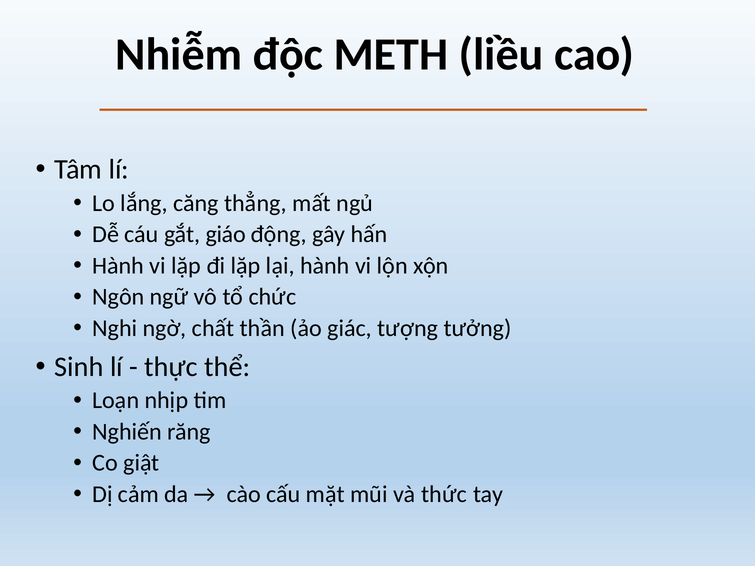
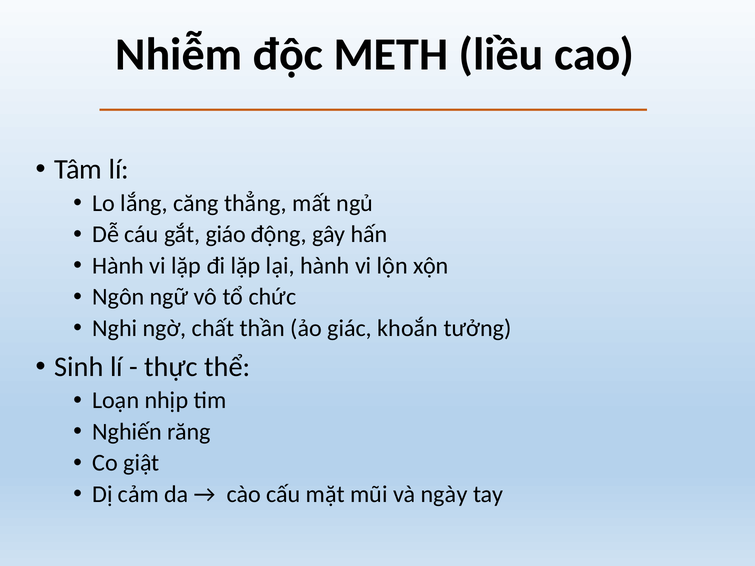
tượng: tượng -> khoắn (408, 328)
thức: thức -> ngày (444, 495)
